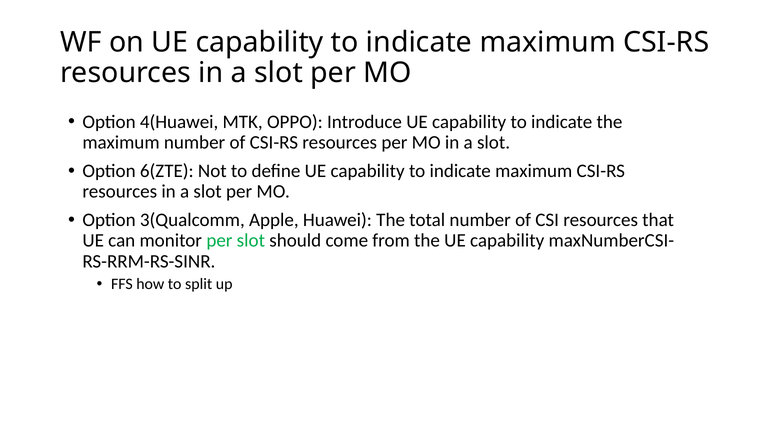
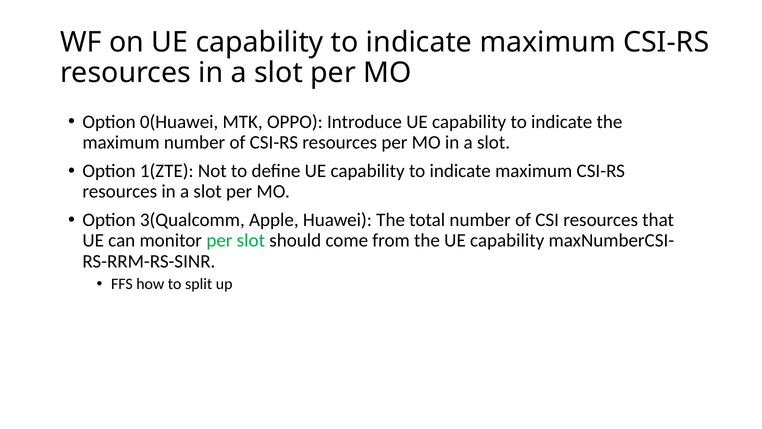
4(Huawei: 4(Huawei -> 0(Huawei (179, 122)
6(ZTE: 6(ZTE -> 1(ZTE (167, 171)
